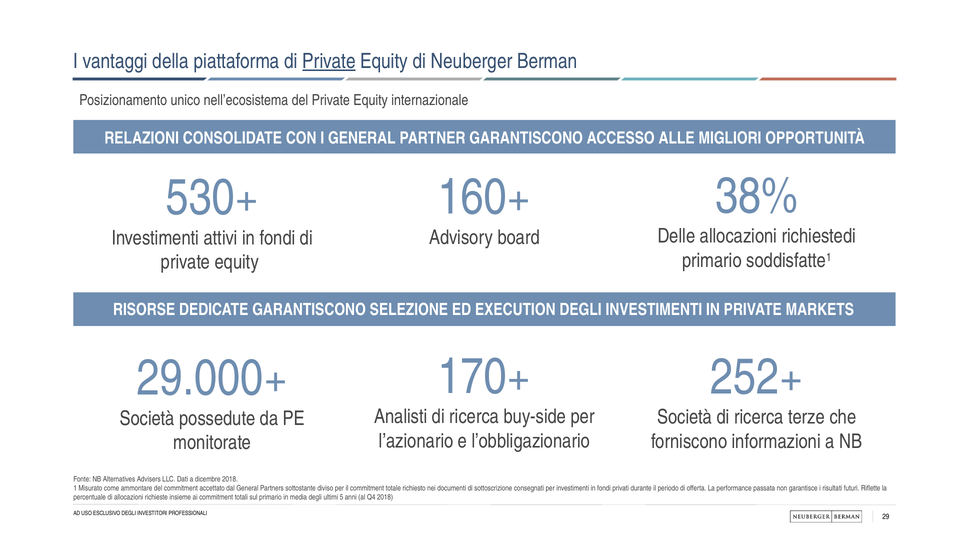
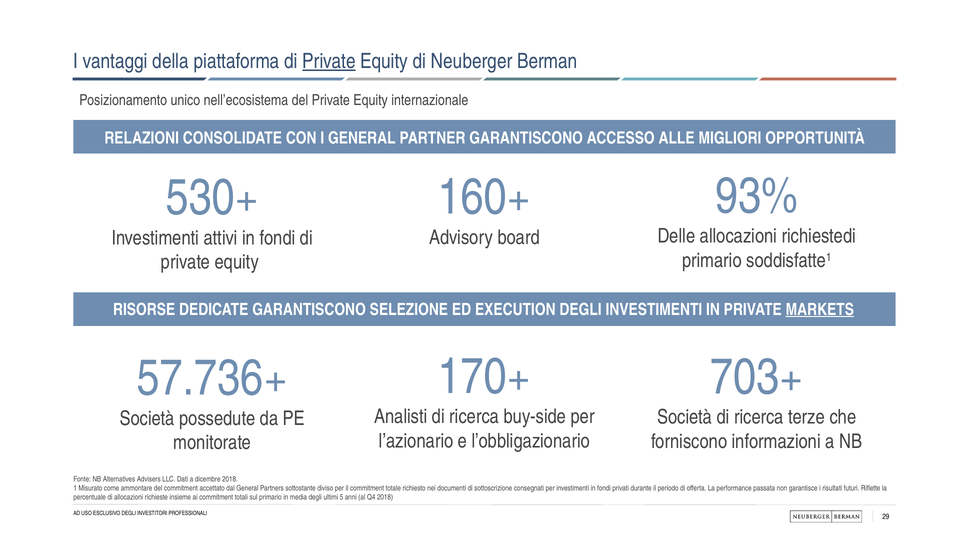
38%: 38% -> 93% (757, 196)
MARKETS underline: none -> present (820, 310)
252+: 252+ -> 703+ (757, 377)
29.000+: 29.000+ -> 57.736+ (212, 378)
